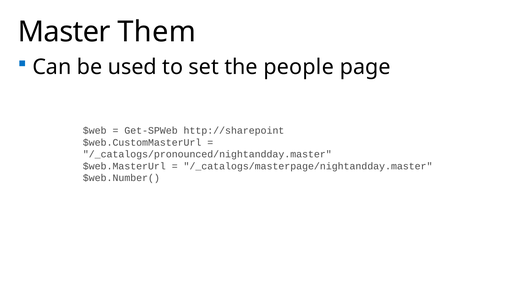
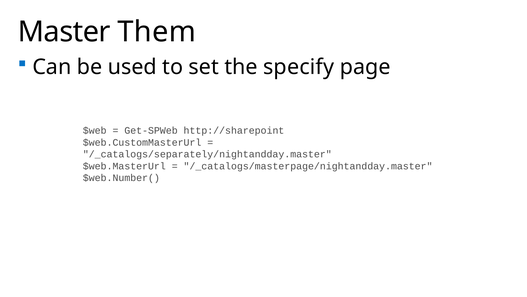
people: people -> specify (299, 67)
/_catalogs/pronounced/nightandday.master: /_catalogs/pronounced/nightandday.master -> /_catalogs/separately/nightandday.master (207, 154)
